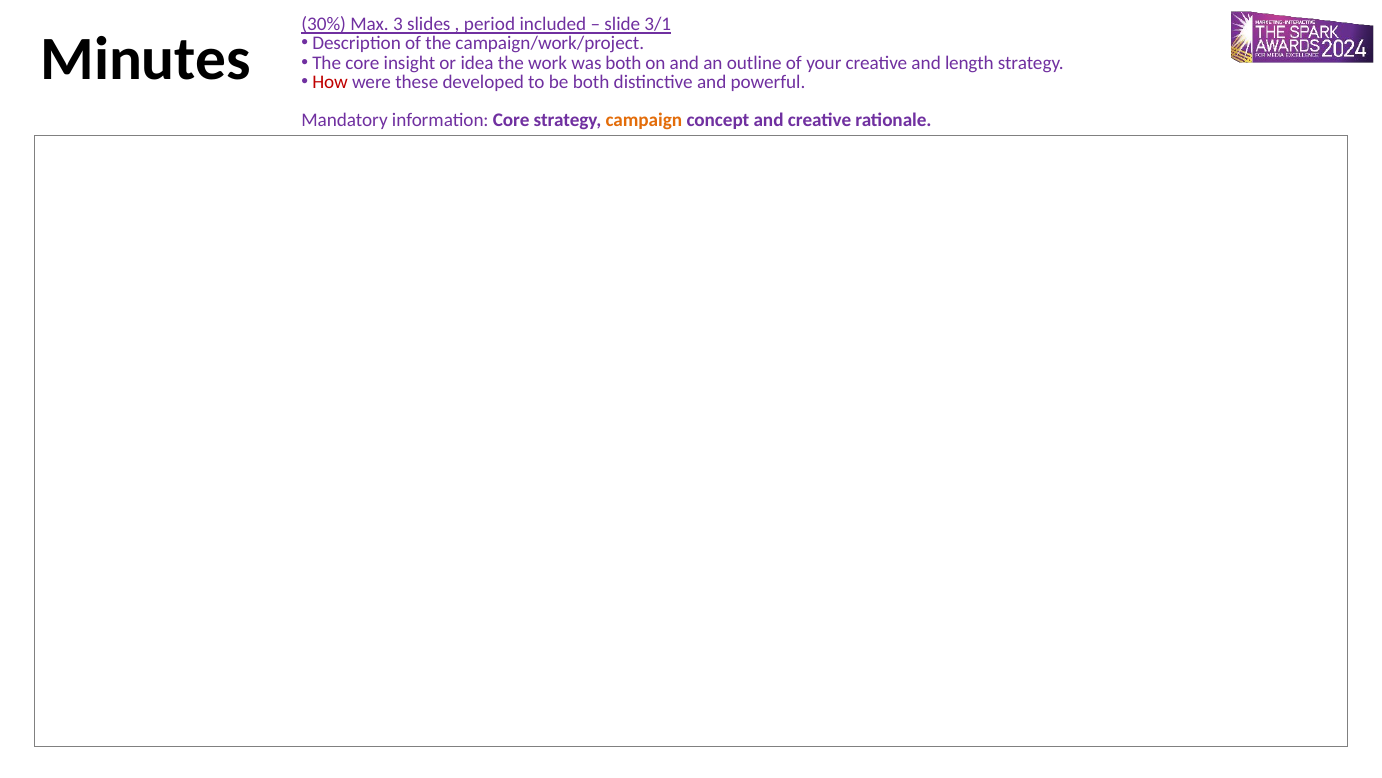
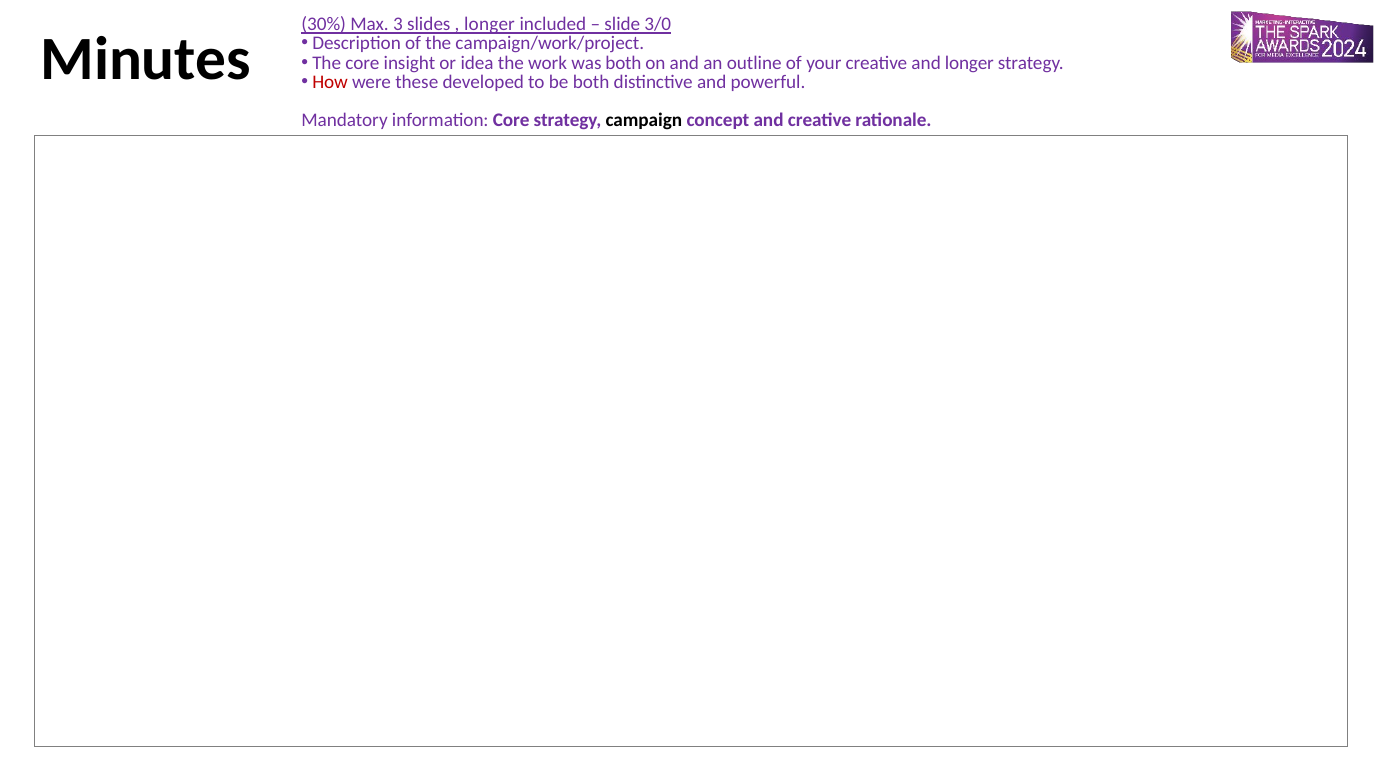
period: period -> longer (490, 24)
3/1: 3/1 -> 3/0 (658, 24)
and length: length -> longer (969, 63)
campaign colour: orange -> black (644, 120)
